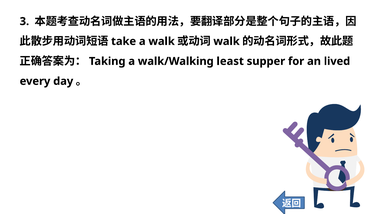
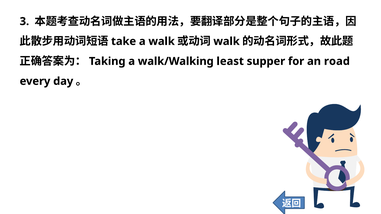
lived: lived -> road (337, 61)
